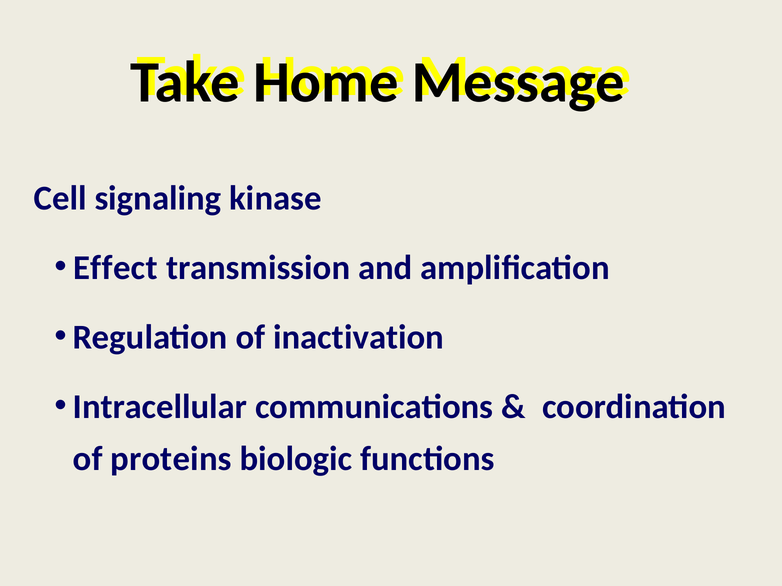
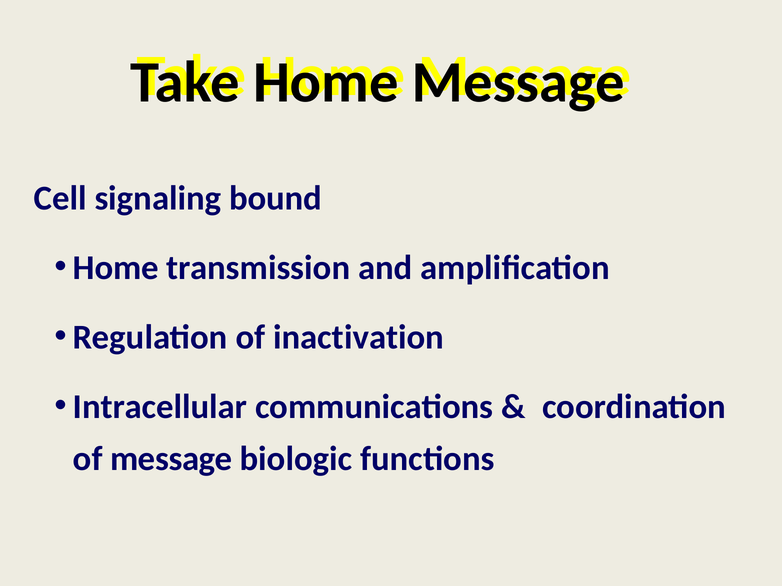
kinase: kinase -> bound (276, 199)
Effect: Effect -> Home (116, 268)
of proteins: proteins -> message (171, 459)
